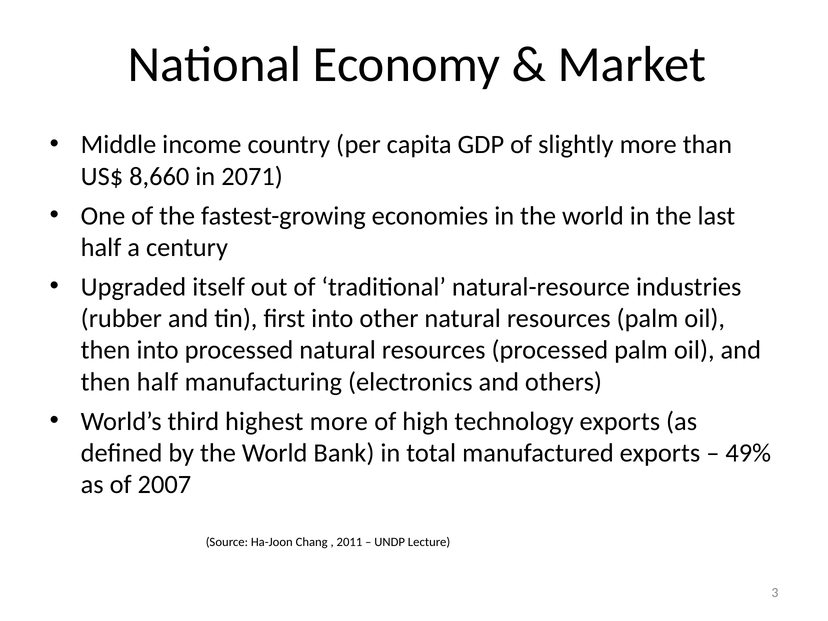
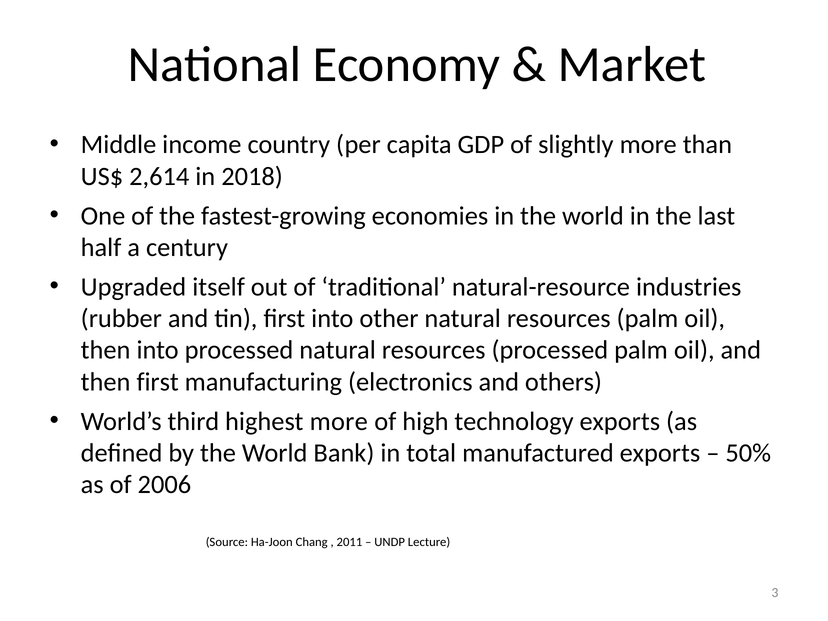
8,660: 8,660 -> 2,614 (159, 176)
2071: 2071 -> 2018 (252, 176)
then half: half -> first (158, 382)
49%: 49% -> 50% (748, 453)
2007: 2007 -> 2006 (164, 485)
